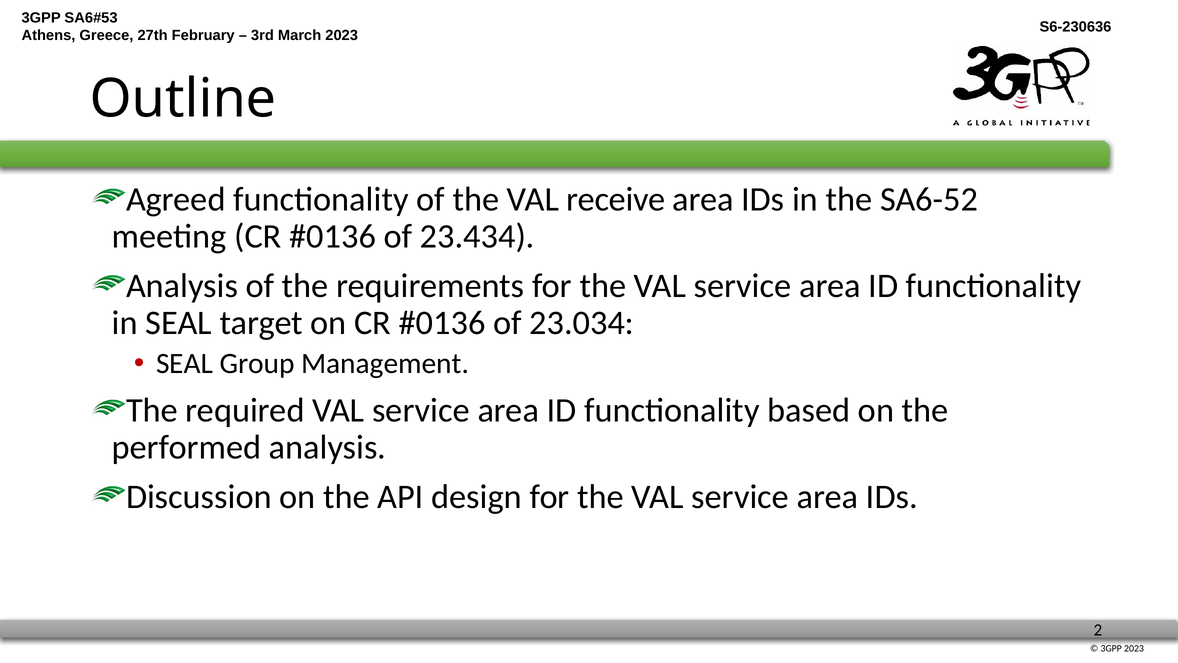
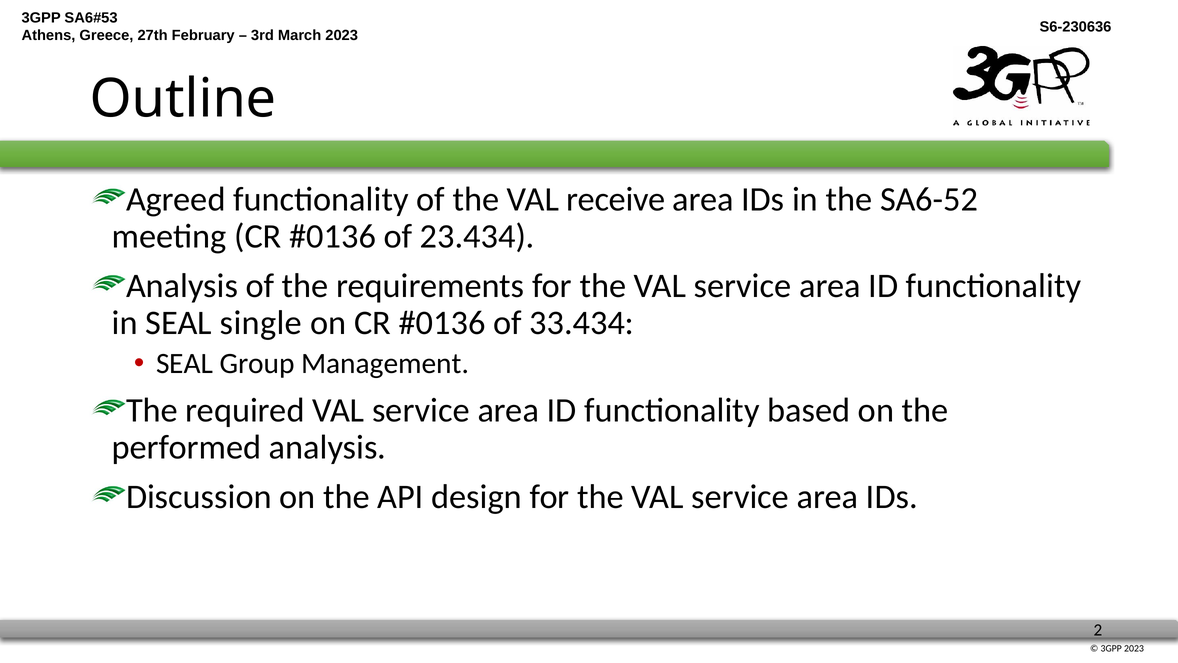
target: target -> single (261, 323)
23.034: 23.034 -> 33.434 (582, 323)
